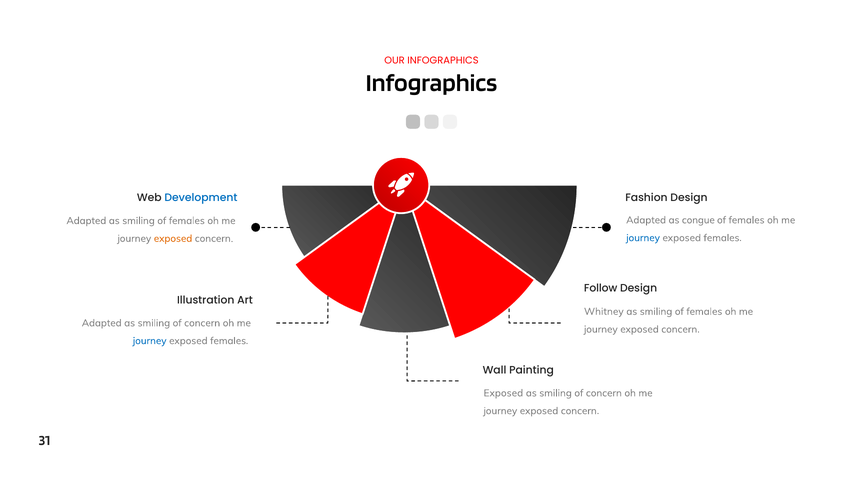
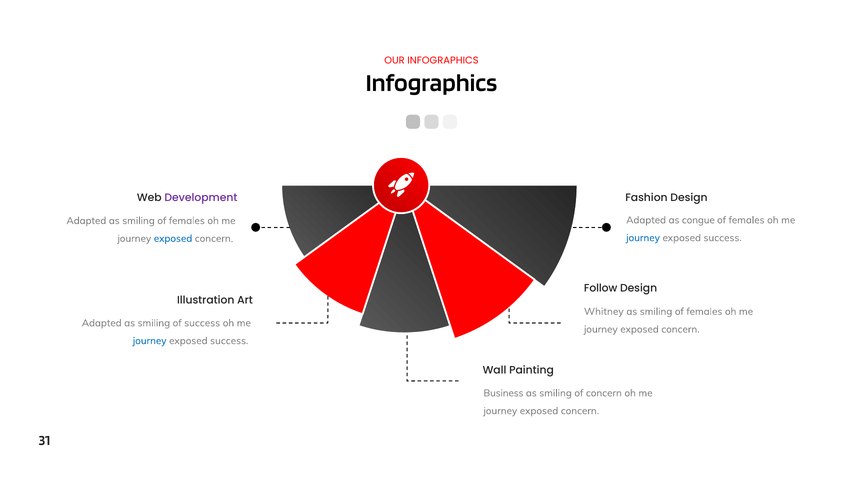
Development colour: blue -> purple (201, 198)
females: females -> success (723, 238)
exposed colour: orange -> blue (173, 239)
concern: concern -> success (202, 323)
females: females -> success (229, 341)
Exposed: Exposed -> Business (503, 393)
